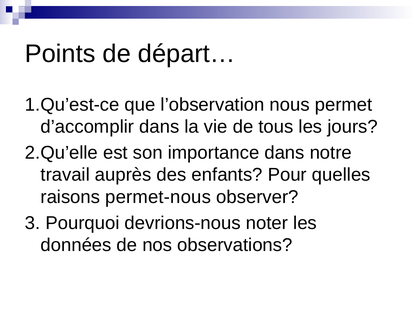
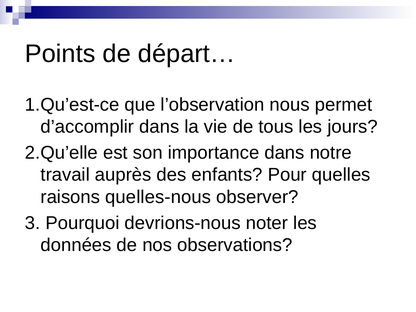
permet-nous: permet-nous -> quelles-nous (158, 197)
